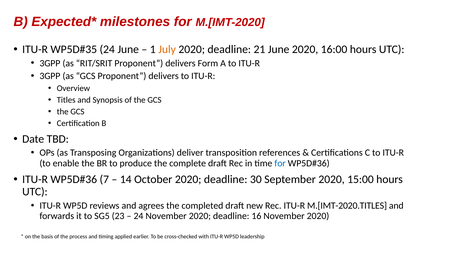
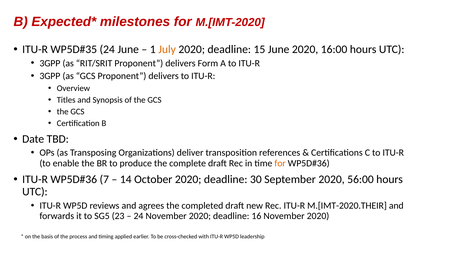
21: 21 -> 15 (259, 49)
for colour: blue -> orange (280, 163)
15:00: 15:00 -> 56:00 (360, 180)
M.[IMT-2020.TITLES: M.[IMT-2020.TITLES -> M.[IMT-2020.THEIR (347, 206)
